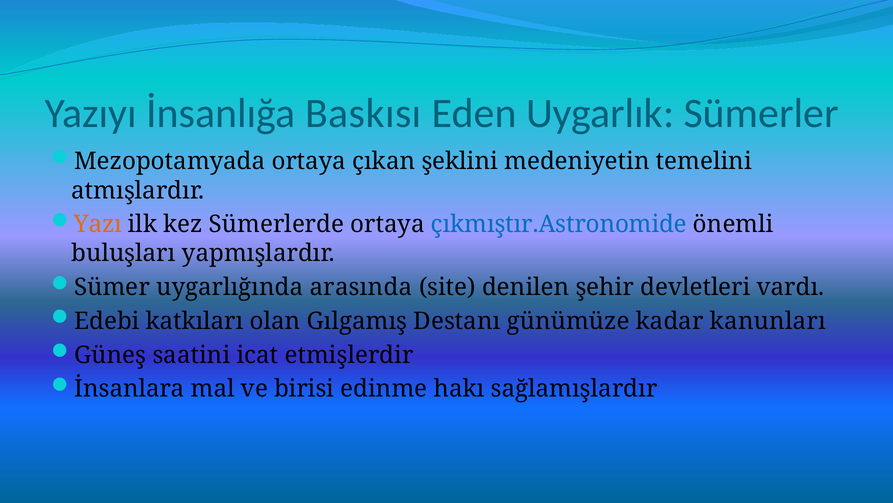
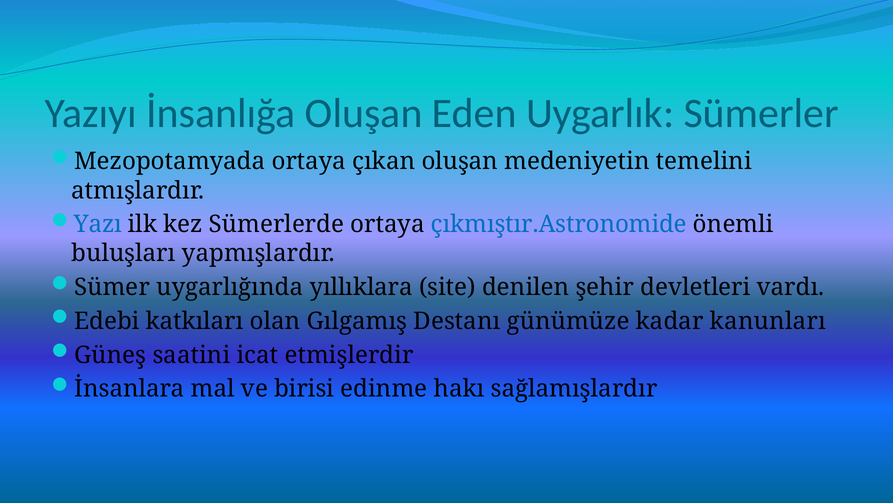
İnsanlığa Baskısı: Baskısı -> Oluşan (364, 113)
çıkan şeklini: şeklini -> oluşan (460, 161)
Yazı colour: orange -> blue (98, 224)
arasında: arasında -> yıllıklara (361, 287)
